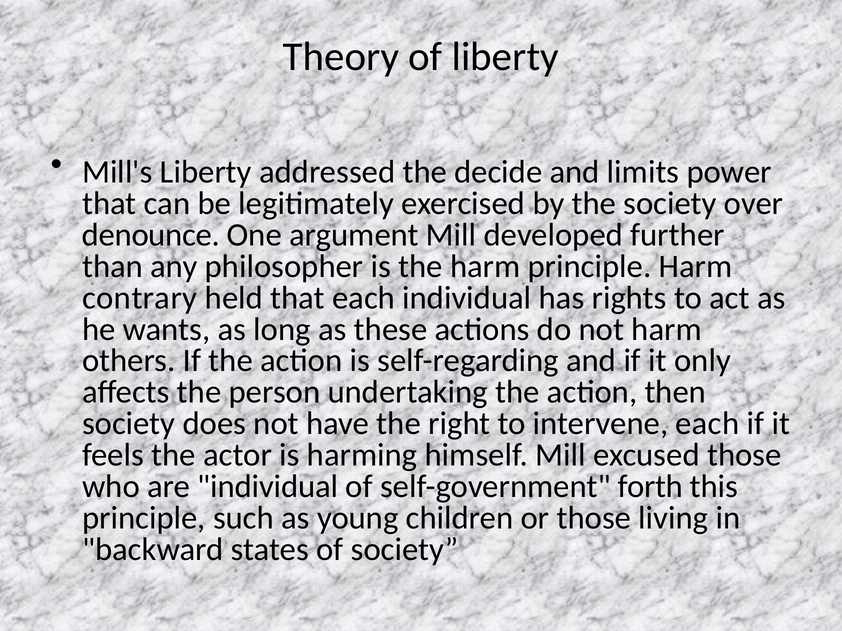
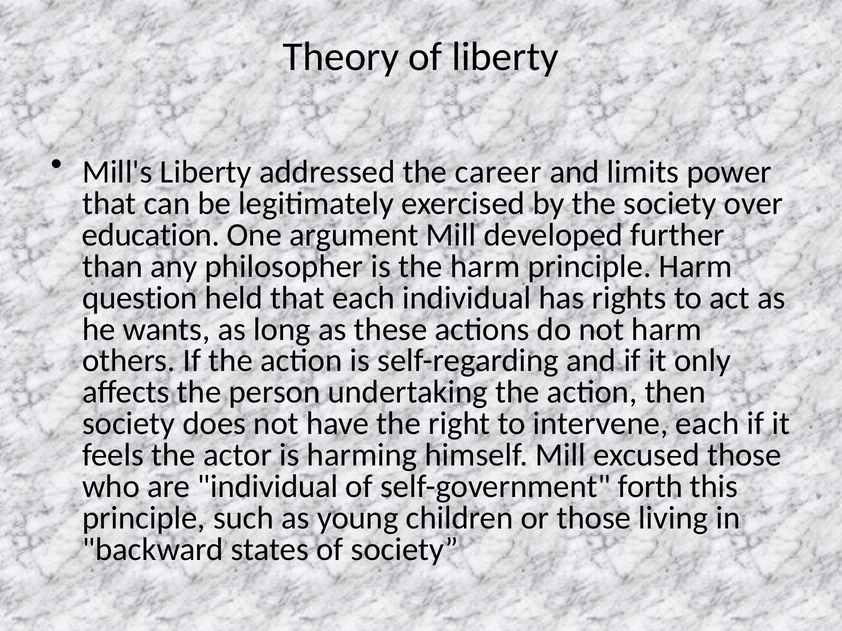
decide: decide -> career (498, 172)
denounce: denounce -> education (151, 235)
contrary: contrary -> question (140, 298)
